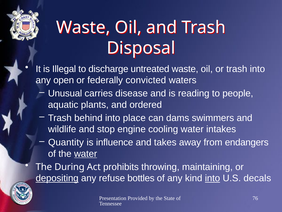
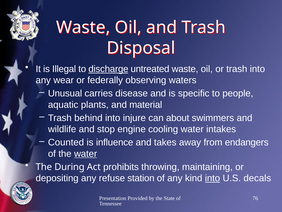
discharge underline: none -> present (108, 69)
open: open -> wear (64, 80)
convicted: convicted -> observing (146, 80)
reading: reading -> specific (194, 93)
ordered: ordered -> material (146, 105)
place: place -> injure (134, 118)
dams: dams -> about (178, 118)
Quantity: Quantity -> Counted (66, 142)
depositing underline: present -> none (57, 178)
bottles: bottles -> station (141, 178)
